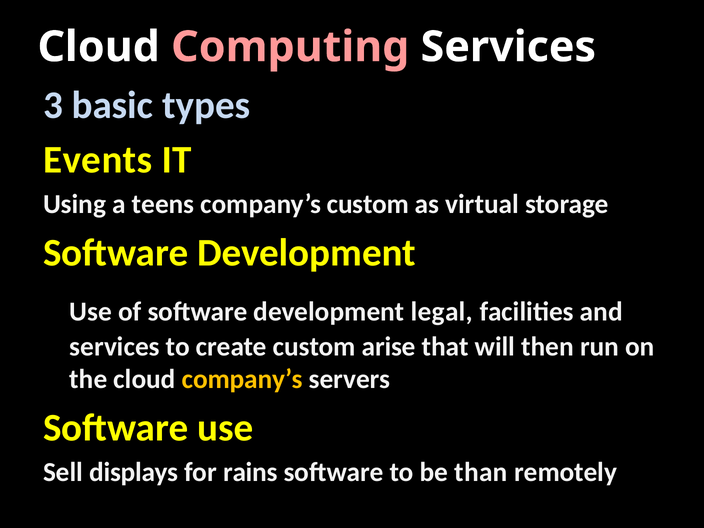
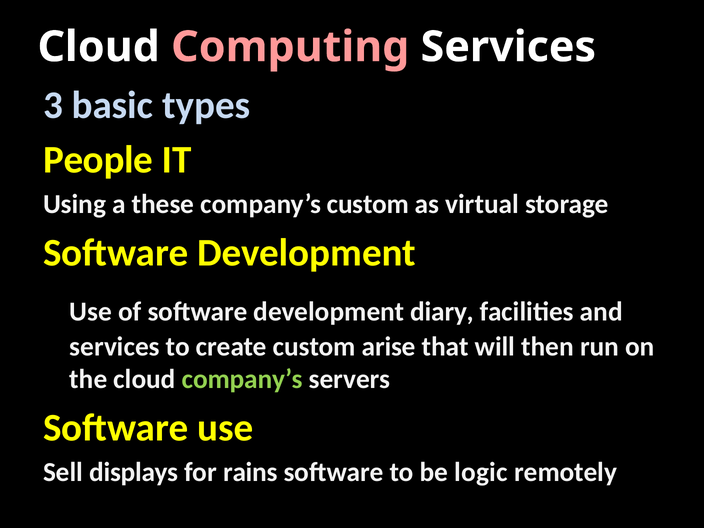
Events: Events -> People (98, 160)
teens: teens -> these (163, 204)
legal: legal -> diary (442, 311)
company’s colour: yellow -> light green (242, 379)
than: than -> logic (481, 472)
